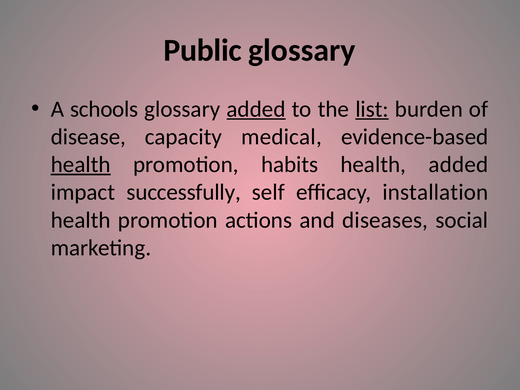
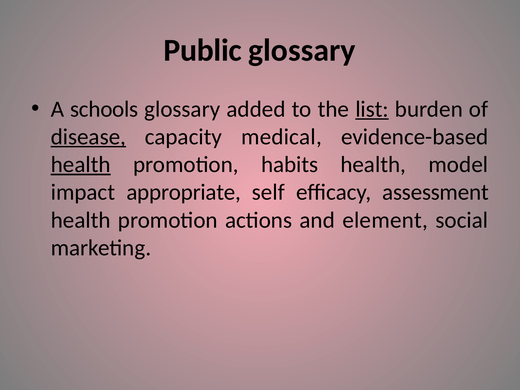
added underline: present -> none (256, 109)
disease underline: none -> present (88, 137)
health added: added -> model (458, 165)
successfully: successfully -> appropriate (184, 192)
installation: installation -> assessment (436, 192)
diseases: diseases -> element (385, 220)
